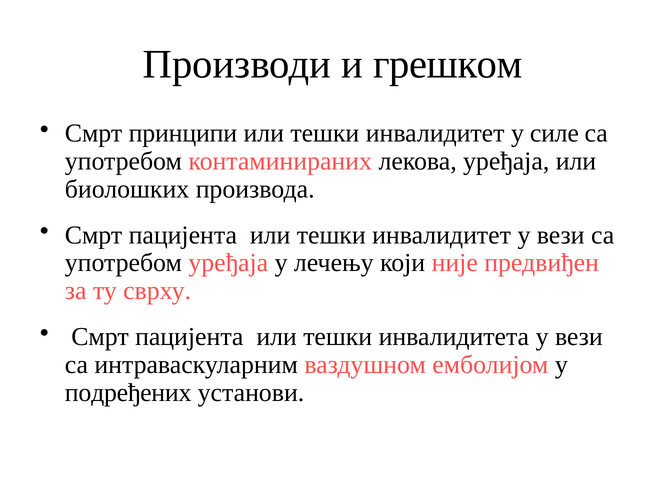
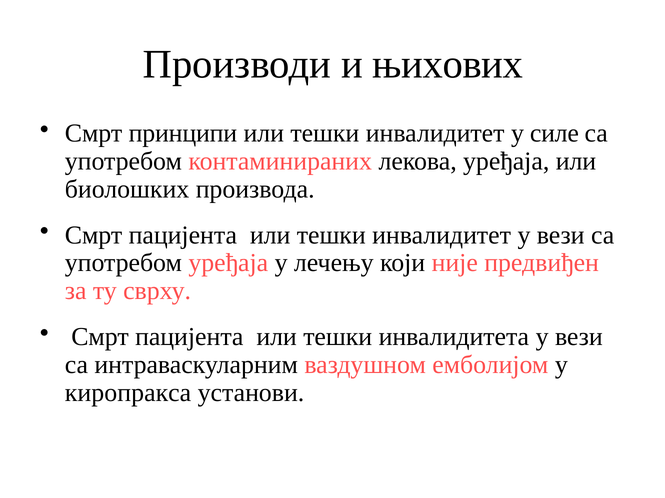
грешком: грешком -> њихових (448, 64)
подређених: подређених -> киропракса (128, 393)
